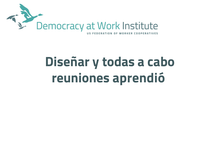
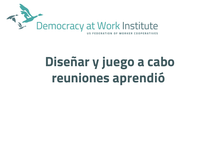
todas: todas -> juego (118, 62)
